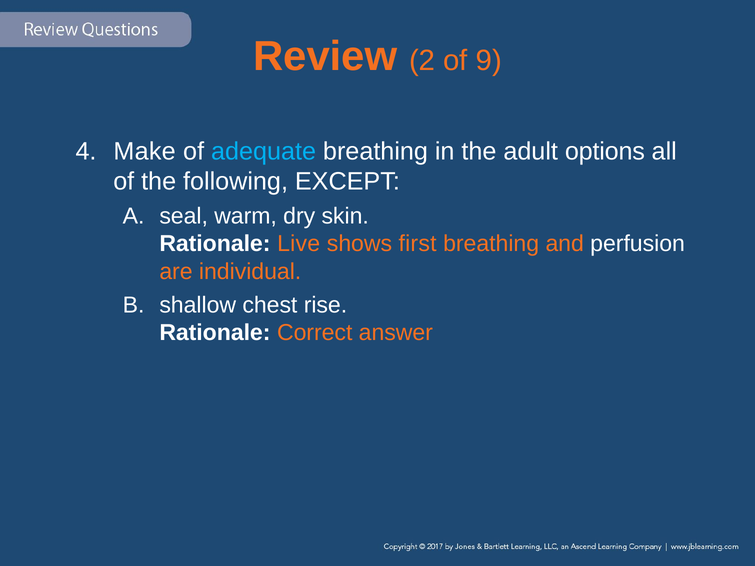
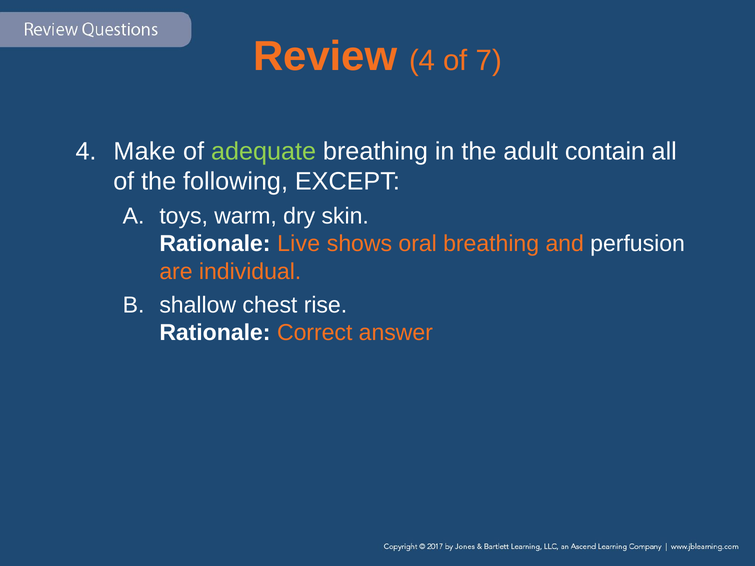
Review 2: 2 -> 4 (422, 60)
9: 9 -> 7 (489, 60)
adequate colour: light blue -> light green (264, 152)
options: options -> contain (605, 152)
seal: seal -> toys (184, 216)
first: first -> oral (418, 244)
